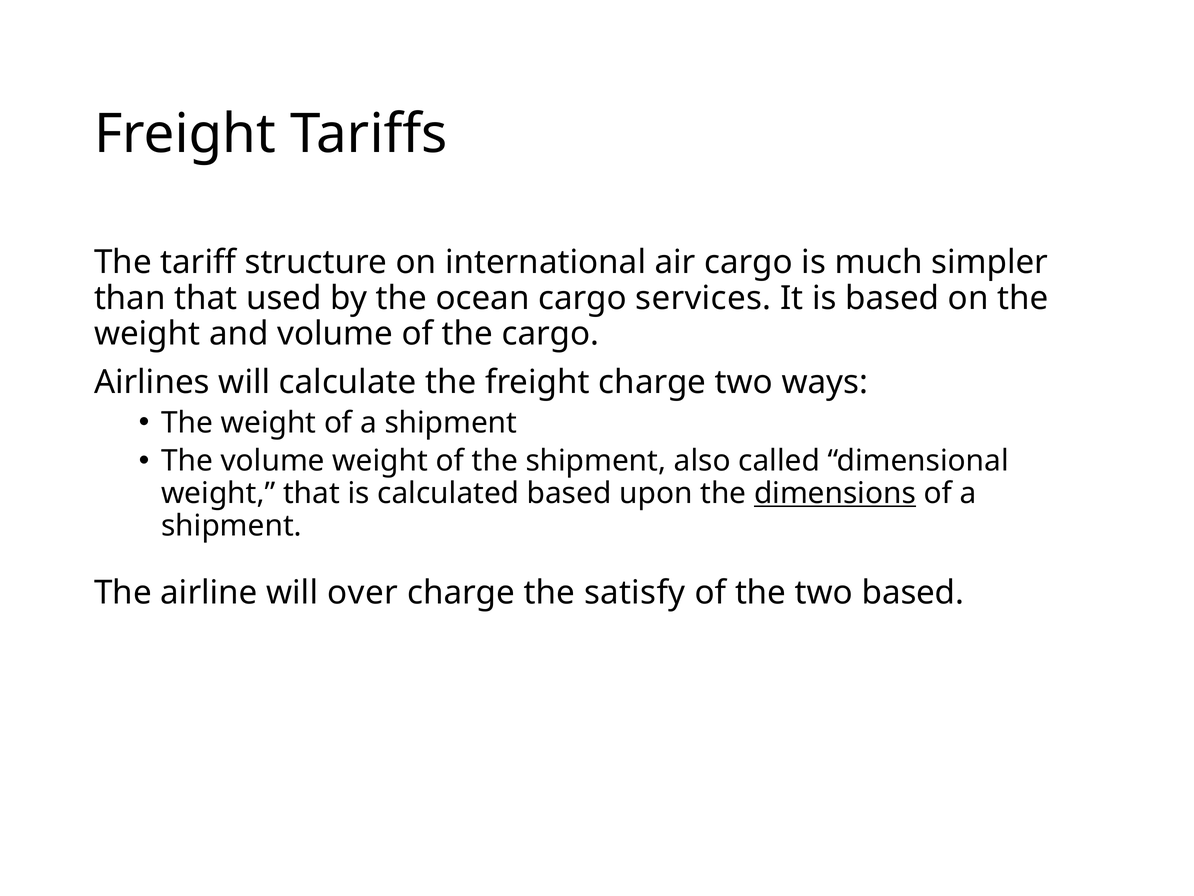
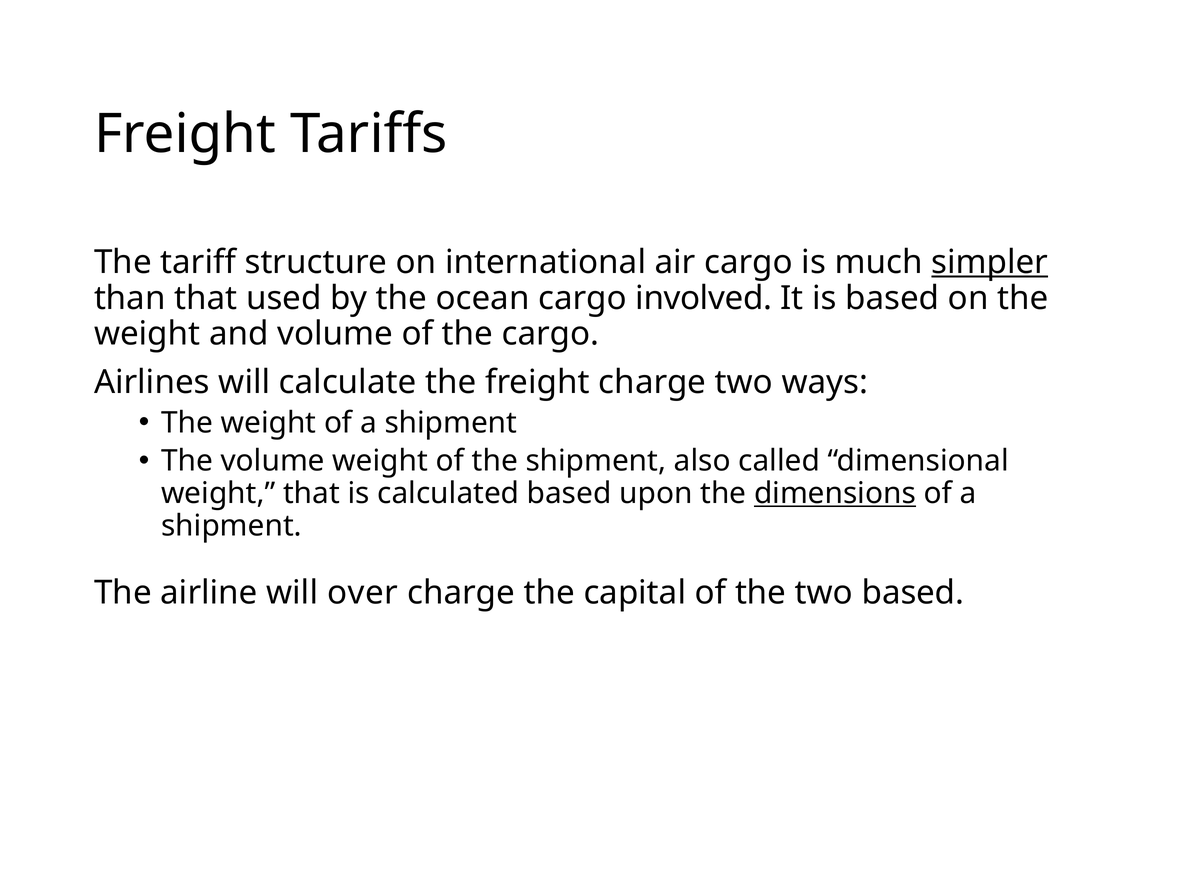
simpler underline: none -> present (990, 262)
services: services -> involved (704, 298)
satisfy: satisfy -> capital (635, 593)
